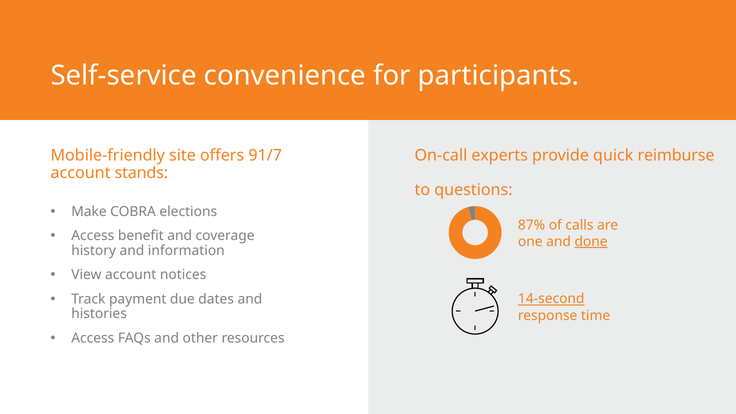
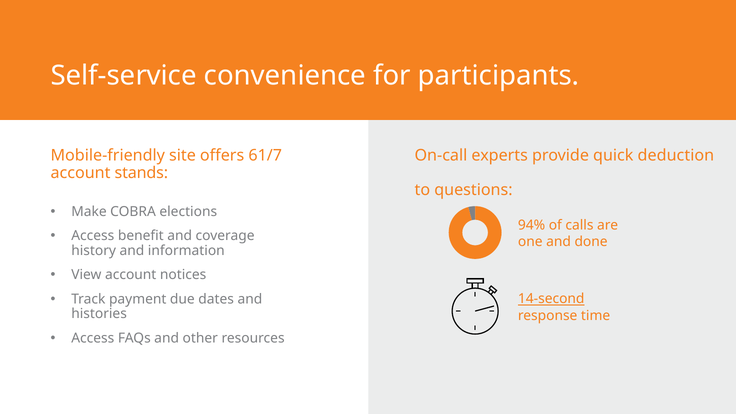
91/7: 91/7 -> 61/7 (265, 155)
reimburse: reimburse -> deduction (676, 155)
87%: 87% -> 94% (532, 225)
done underline: present -> none (591, 242)
